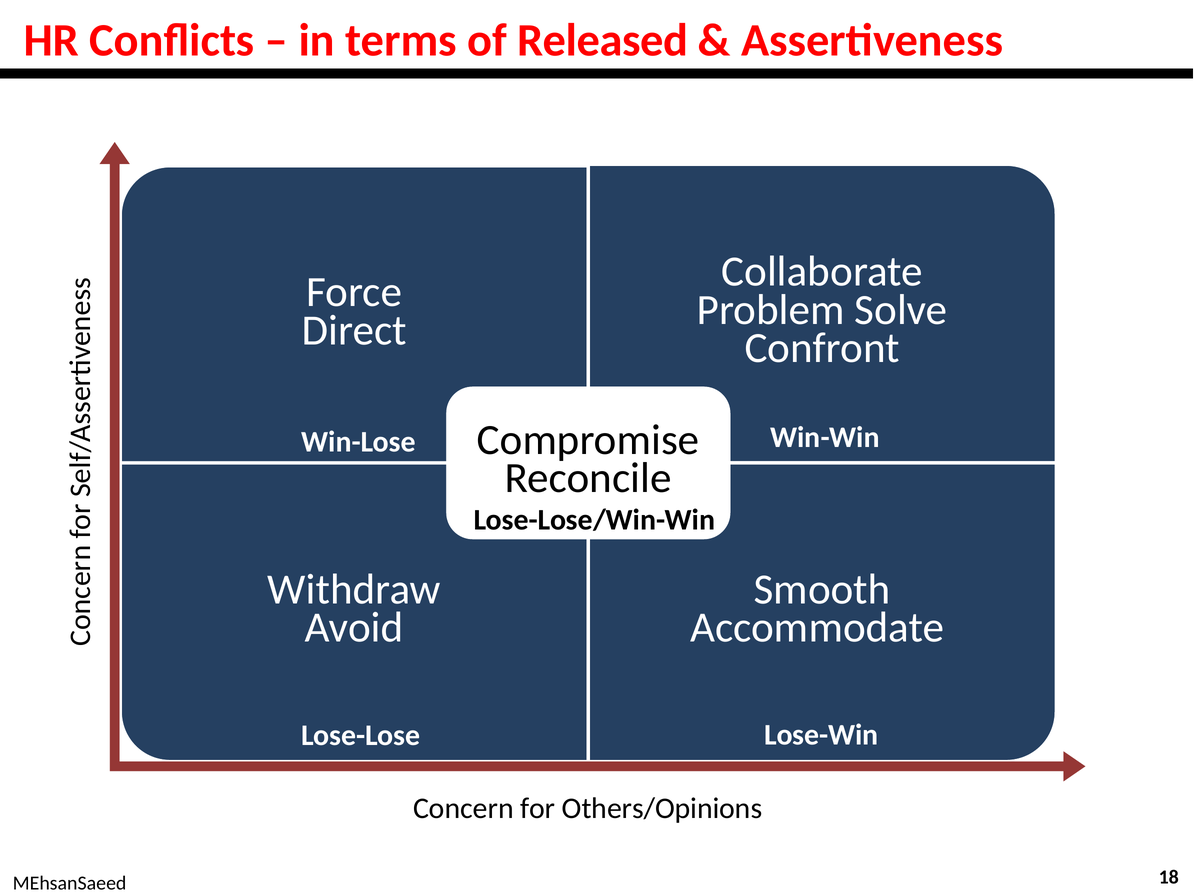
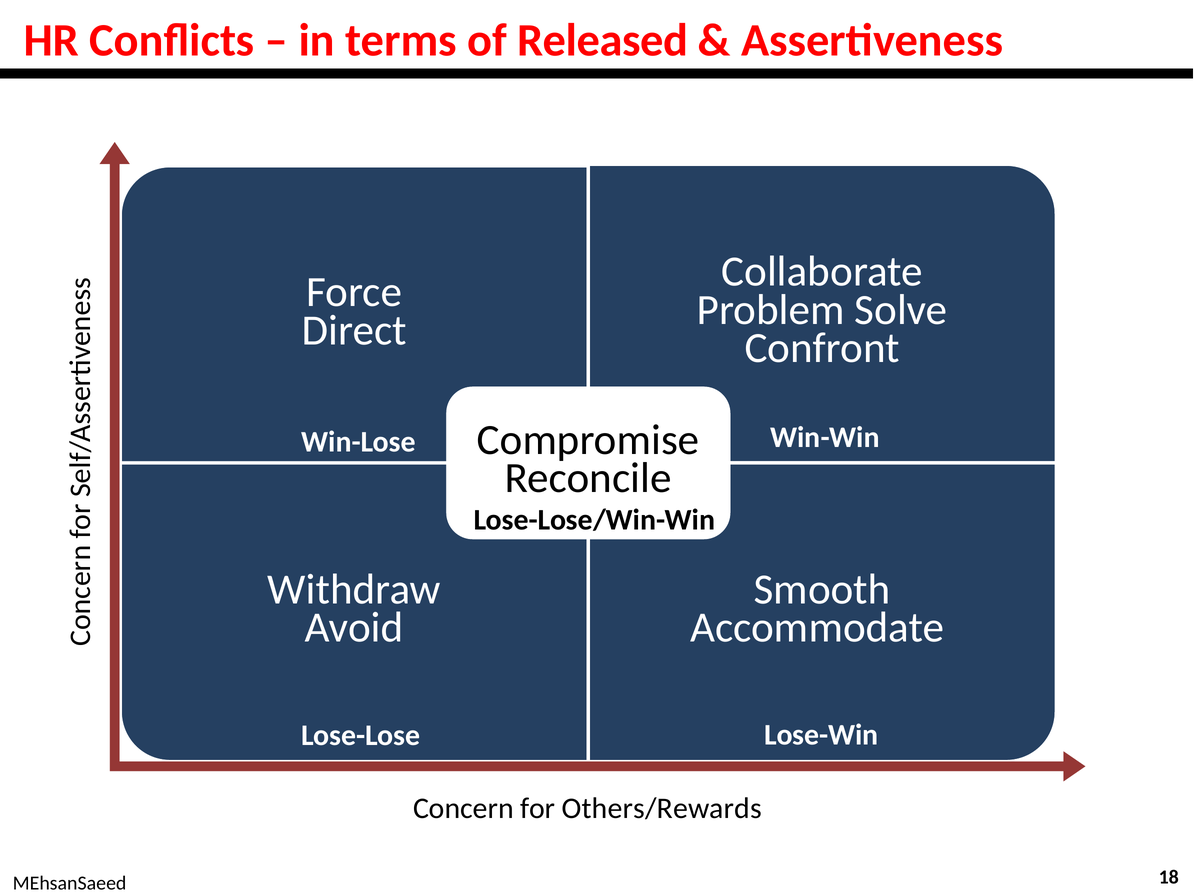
Others/Opinions: Others/Opinions -> Others/Rewards (662, 809)
